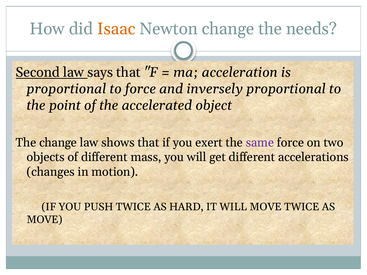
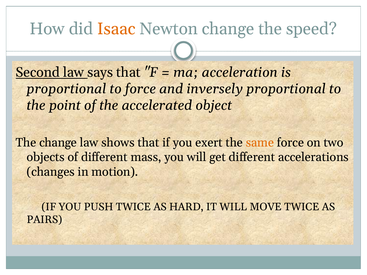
needs: needs -> speed (311, 29)
same colour: purple -> orange (260, 143)
MOVE: MOVE -> PAIRS (44, 220)
